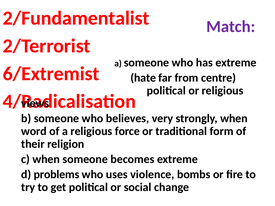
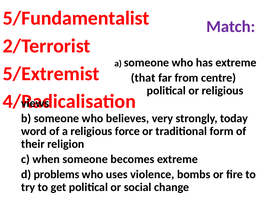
2/Fundamentalist: 2/Fundamentalist -> 5/Fundamentalist (76, 18)
6/Extremist: 6/Extremist -> 5/Extremist (51, 74)
hate: hate -> that (143, 78)
strongly when: when -> today (234, 119)
